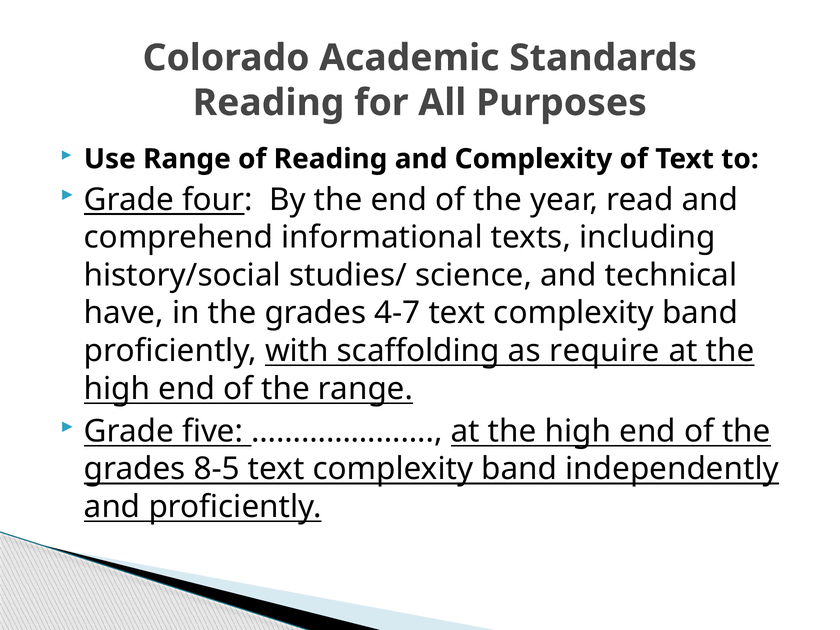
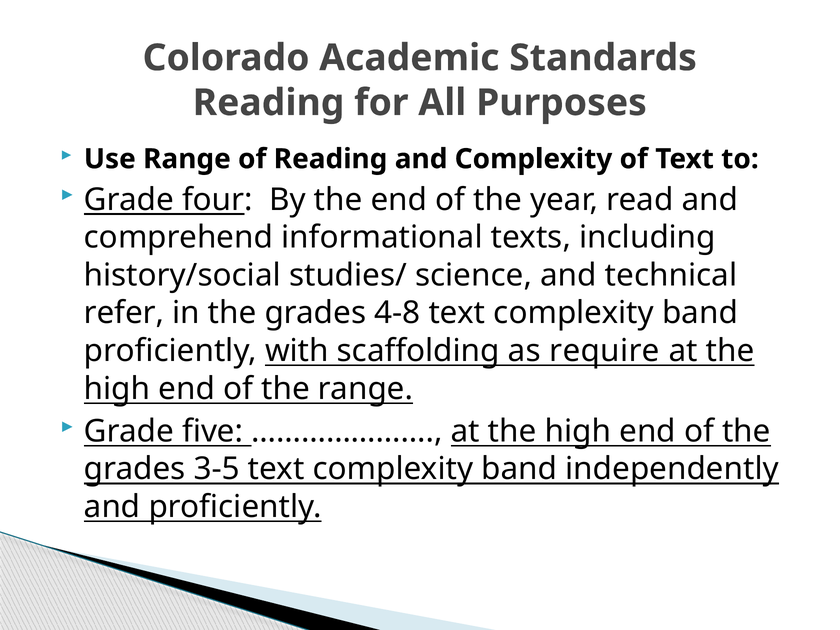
have: have -> refer (124, 313)
4-7: 4-7 -> 4-8 (397, 313)
8-5: 8-5 -> 3-5 (217, 469)
